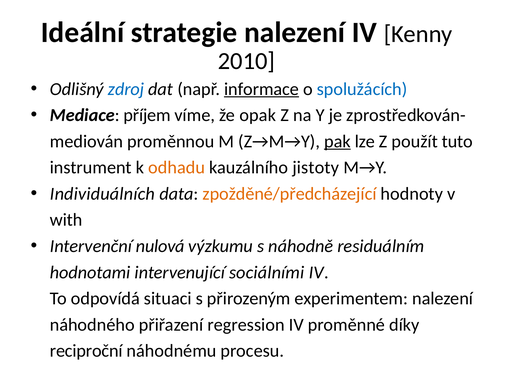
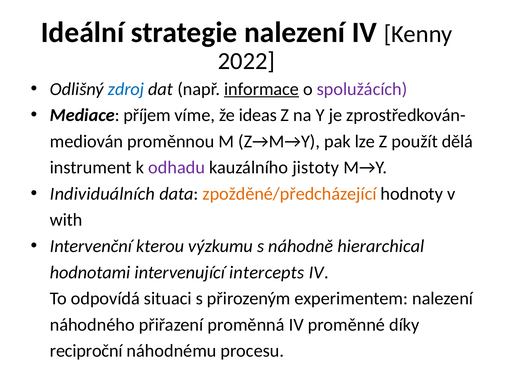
2010: 2010 -> 2022 (246, 61)
spolužácích colour: blue -> purple (362, 89)
opak: opak -> ideas (258, 115)
pak underline: present -> none (337, 142)
tuto: tuto -> dělá (457, 142)
odhadu colour: orange -> purple (177, 168)
nulová: nulová -> kterou (160, 247)
residuálním: residuálním -> hierarchical (381, 247)
sociálními: sociálními -> intercepts (267, 273)
regression: regression -> proměnná (246, 325)
